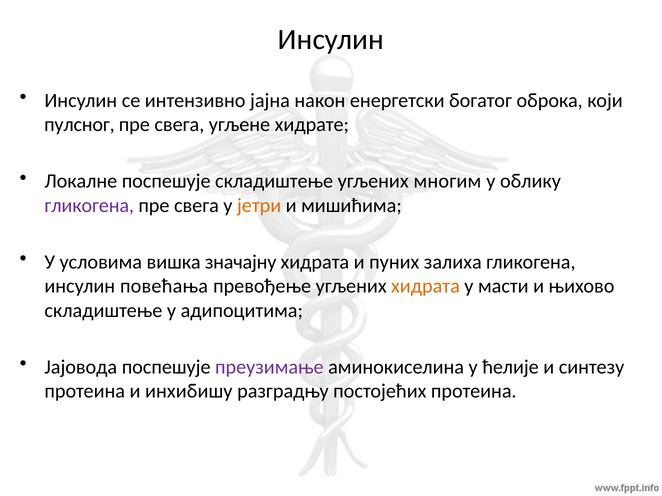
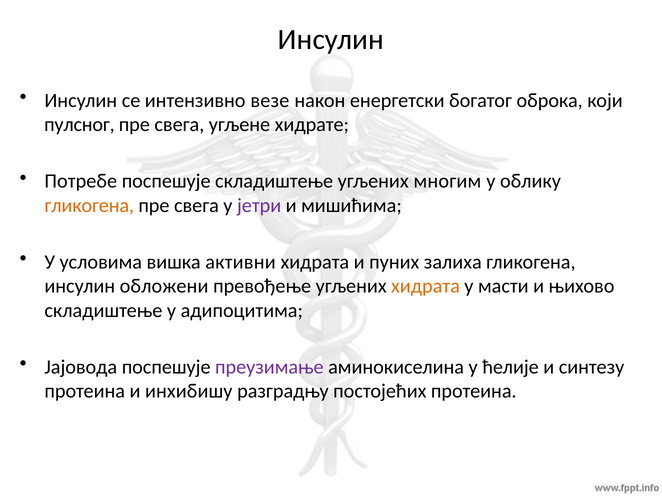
јајна: јајна -> везе (270, 101)
Локалне: Локалне -> Потребе (81, 181)
гликогена colour: purple -> orange (89, 206)
јетри colour: orange -> purple (259, 206)
значајну: значајну -> активни (240, 262)
повећања: повећања -> обложени (164, 287)
